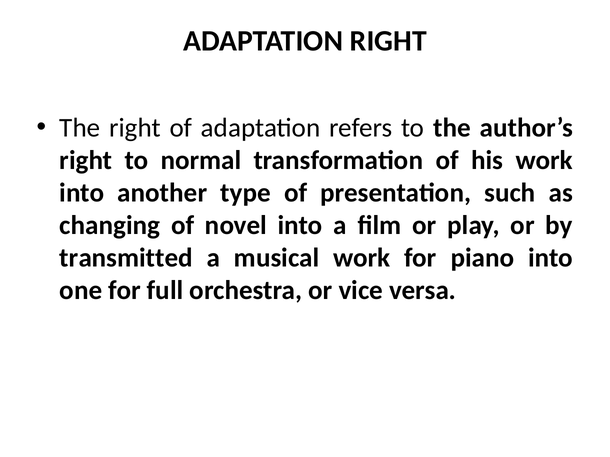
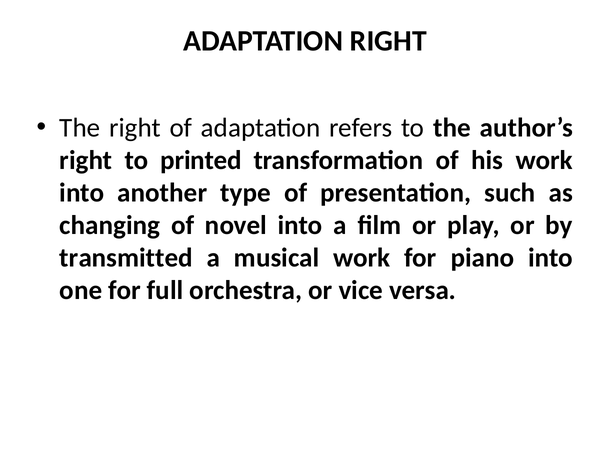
normal: normal -> printed (201, 161)
